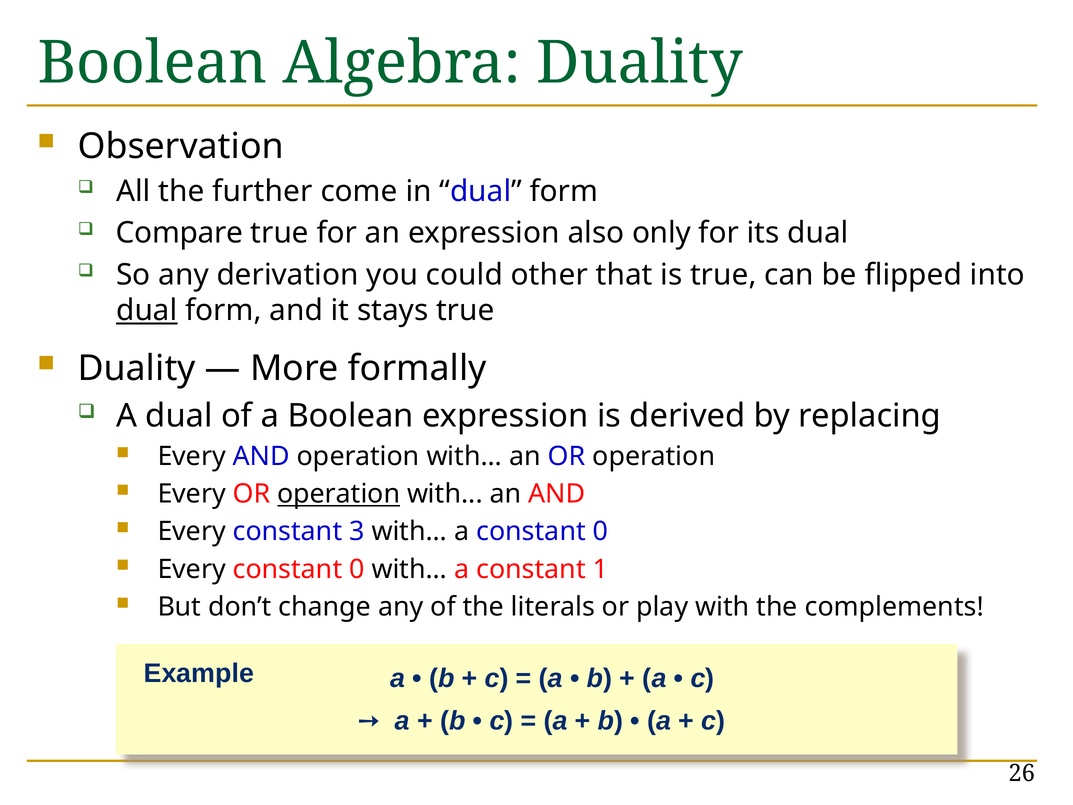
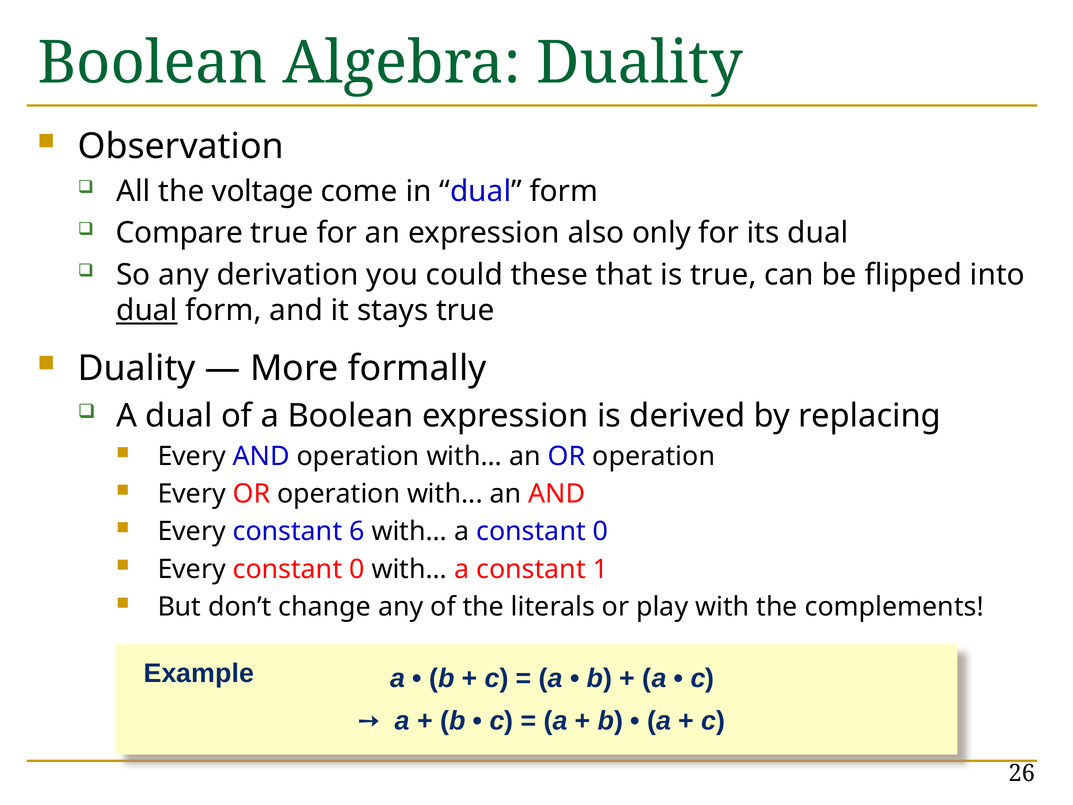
further: further -> voltage (263, 191)
other: other -> these (549, 275)
operation underline: present -> none (339, 494)
3: 3 -> 6 (357, 531)
